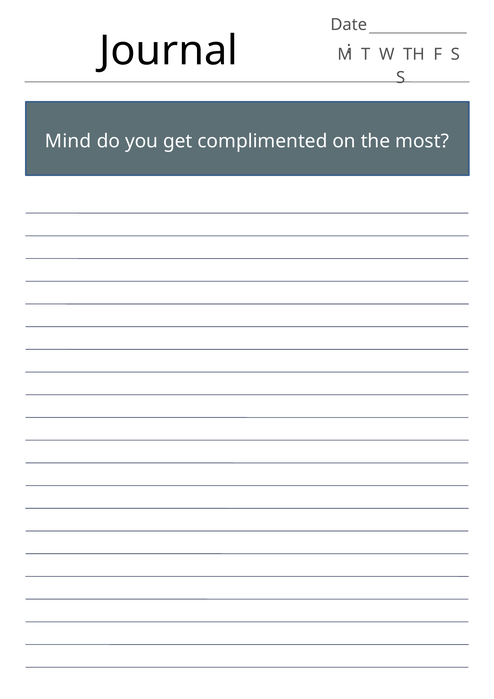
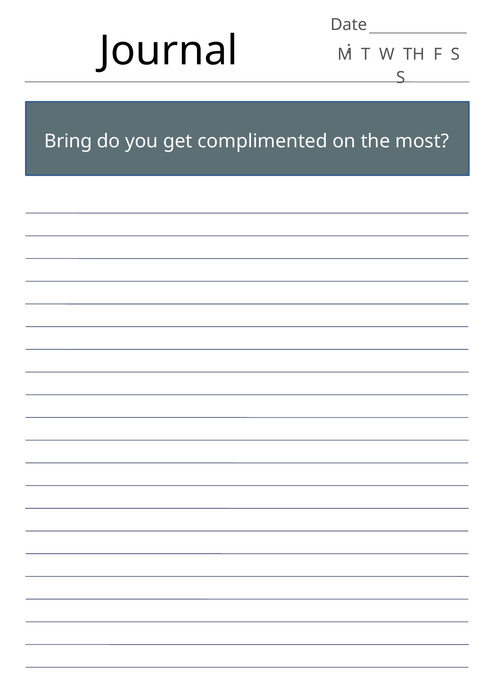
Mind: Mind -> Bring (68, 141)
